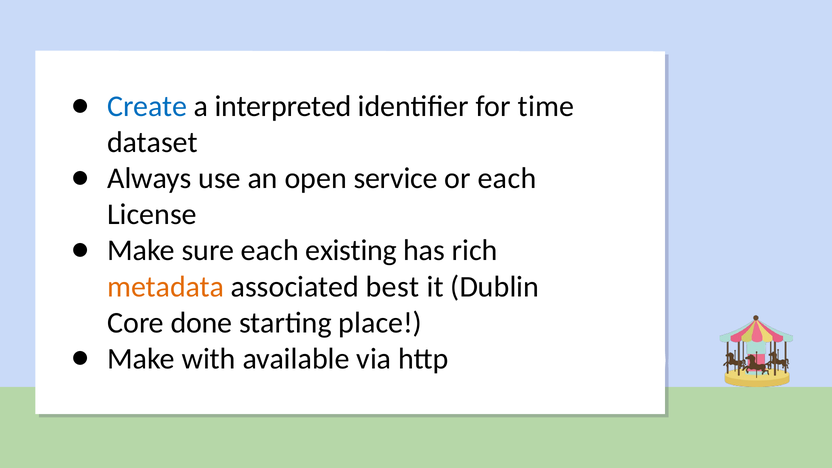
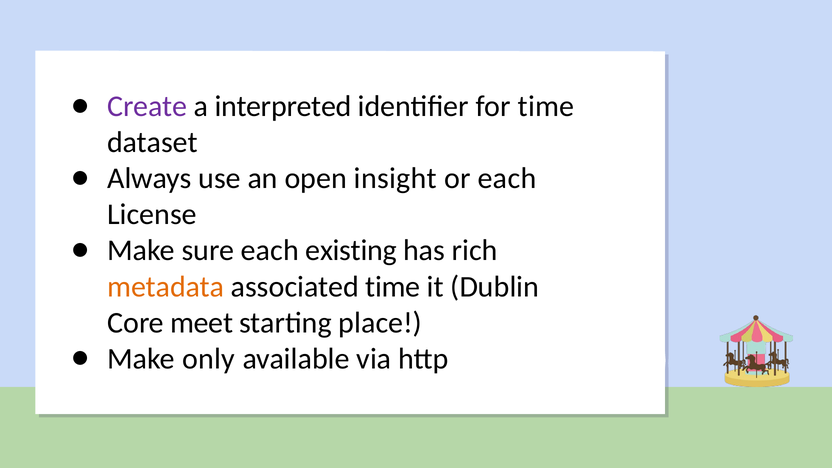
Create colour: blue -> purple (147, 106)
service: service -> insight (395, 179)
associated best: best -> time (393, 287)
done: done -> meet (202, 323)
with: with -> only (209, 359)
